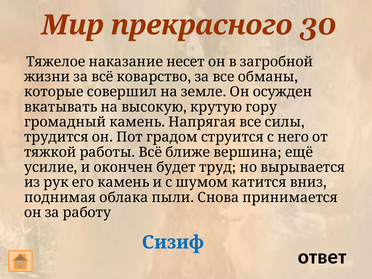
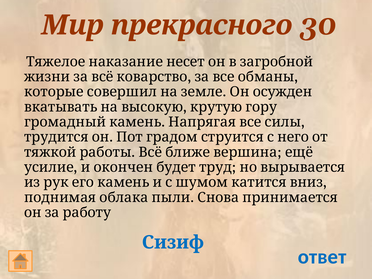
ответ colour: black -> blue (322, 257)
